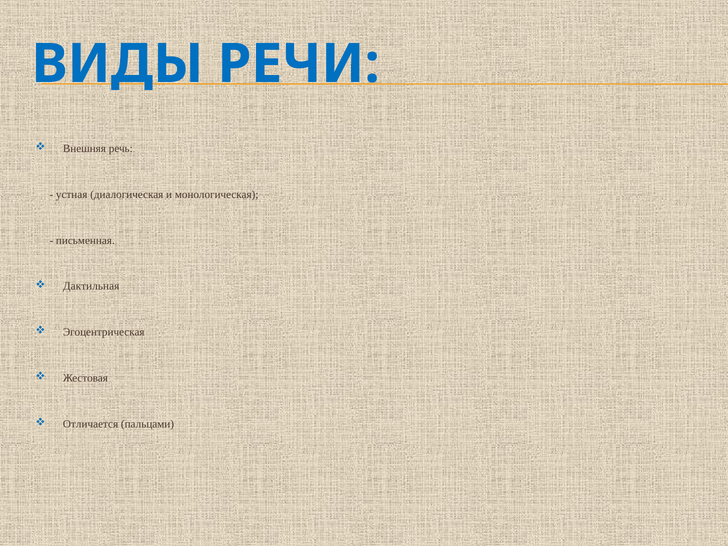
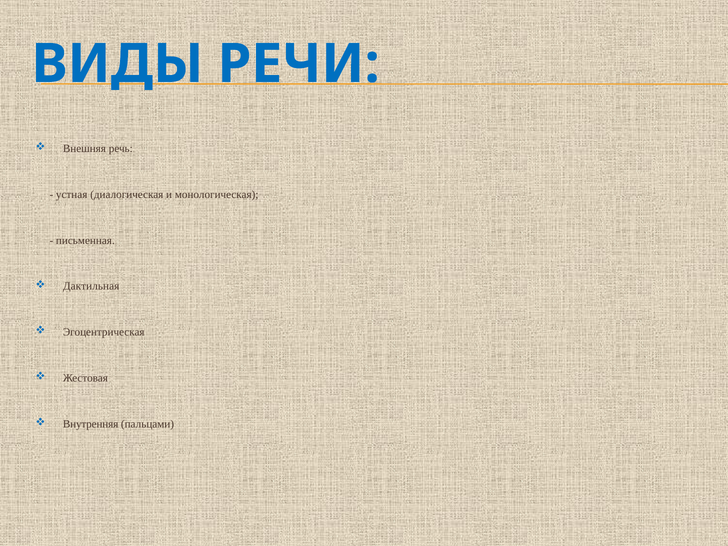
Отличается: Отличается -> Внутренняя (91, 424)
